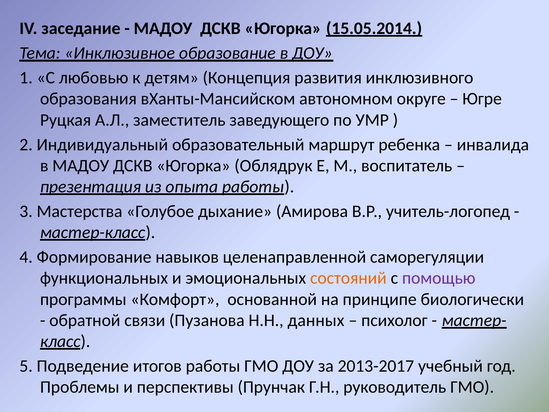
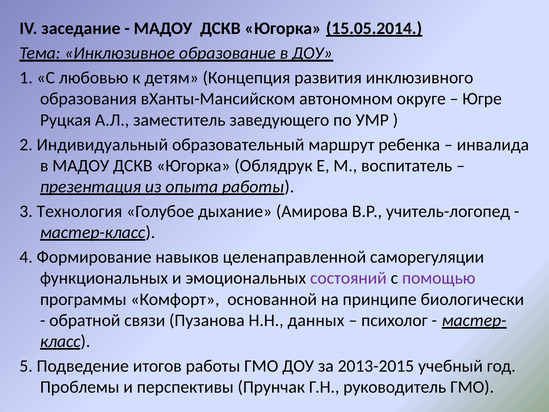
Мастерства: Мастерства -> Технология (79, 211)
состояний colour: orange -> purple (348, 278)
2013-2017: 2013-2017 -> 2013-2015 (376, 366)
